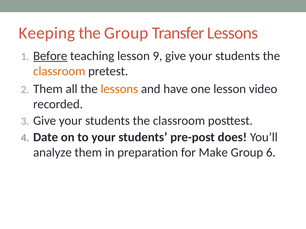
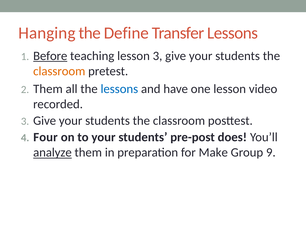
Keeping: Keeping -> Hanging (47, 33)
the Group: Group -> Define (126, 33)
lesson 9: 9 -> 3 (158, 56)
lessons colour: orange -> blue (119, 89)
Date: Date -> Four (45, 138)
analyze underline: none -> present (52, 153)
6: 6 -> 9 (271, 153)
